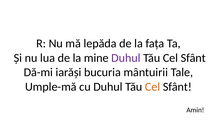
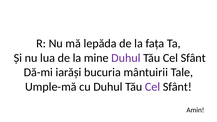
Cel colour: orange -> purple (153, 87)
